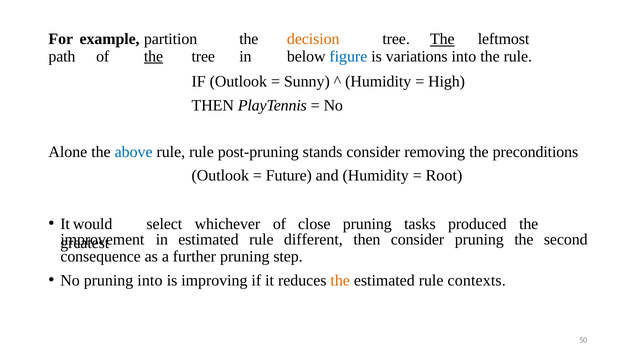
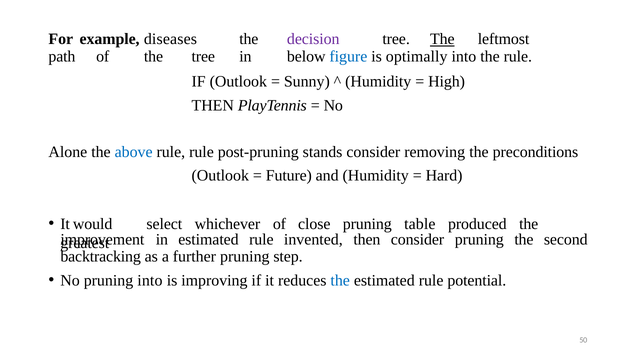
partition: partition -> diseases (170, 39)
decision colour: orange -> purple (313, 39)
the underline: present -> none (153, 56)
variations: variations -> optimally (417, 56)
Root: Root -> Hard (444, 176)
tasks: tasks -> table (420, 224)
different: different -> invented (313, 240)
consequence: consequence -> backtracking (101, 257)
the colour: orange -> blue (340, 281)
contexts: contexts -> potential (477, 281)
